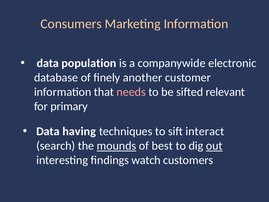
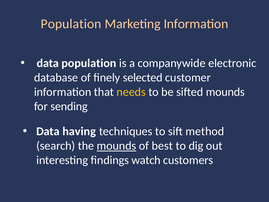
Consumers: Consumers -> Population (71, 24)
another: another -> selected (143, 77)
needs colour: pink -> yellow (131, 92)
sifted relevant: relevant -> mounds (225, 92)
primary: primary -> sending (69, 106)
interact: interact -> method (205, 131)
out underline: present -> none (214, 146)
